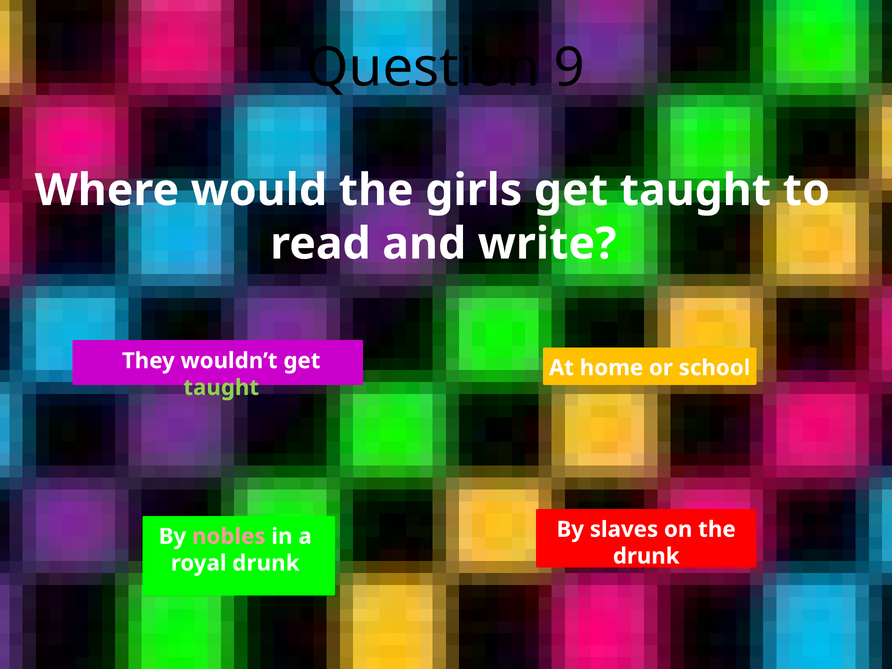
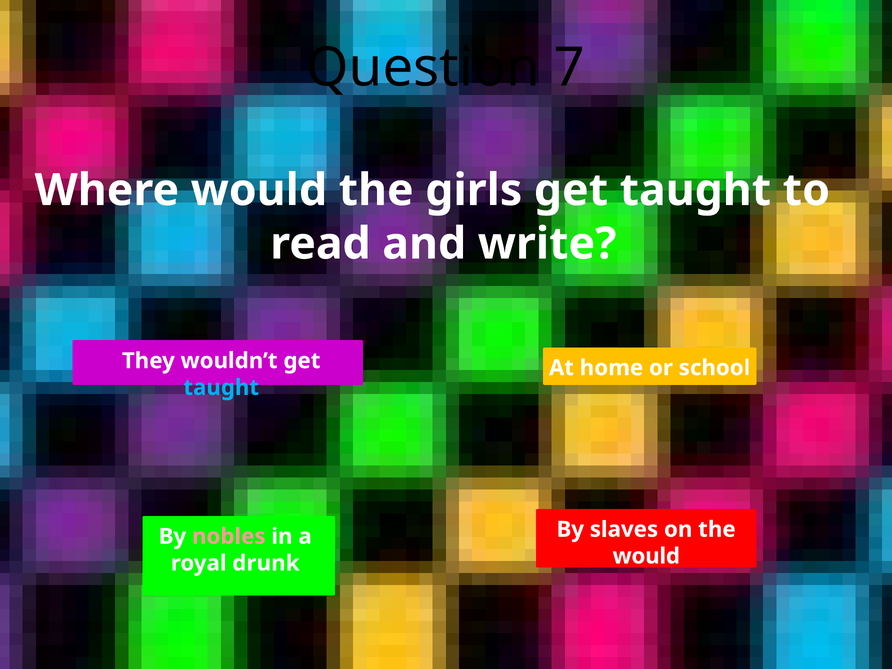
9: 9 -> 7 (569, 68)
taught colour: light green -> light blue (221, 388)
drunk: drunk -> would (646, 556)
